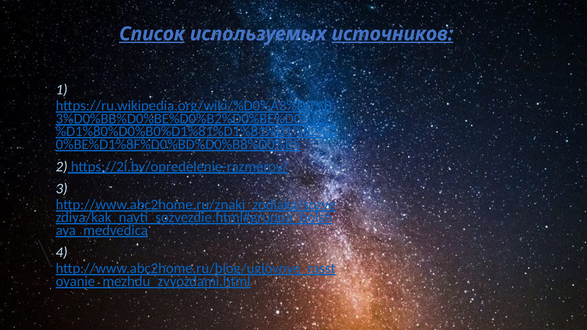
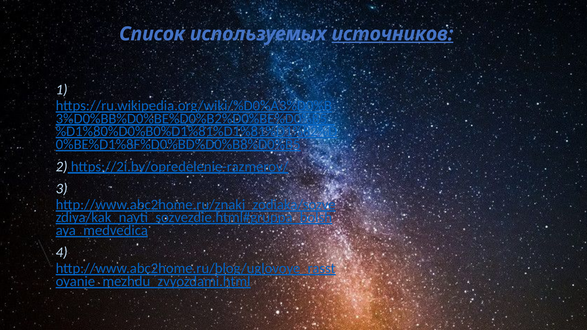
Список underline: present -> none (152, 34)
